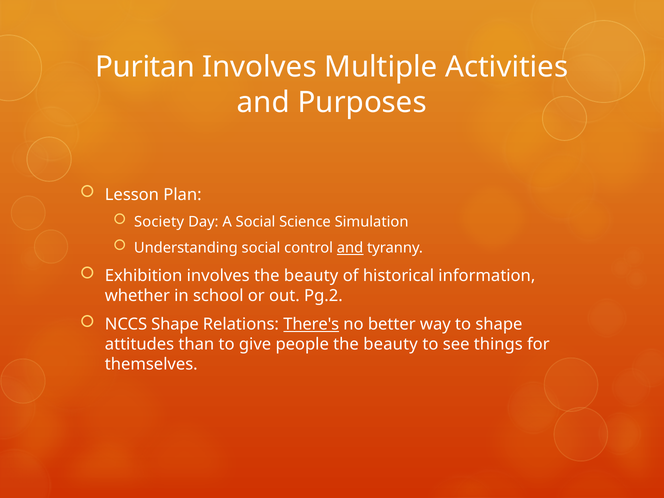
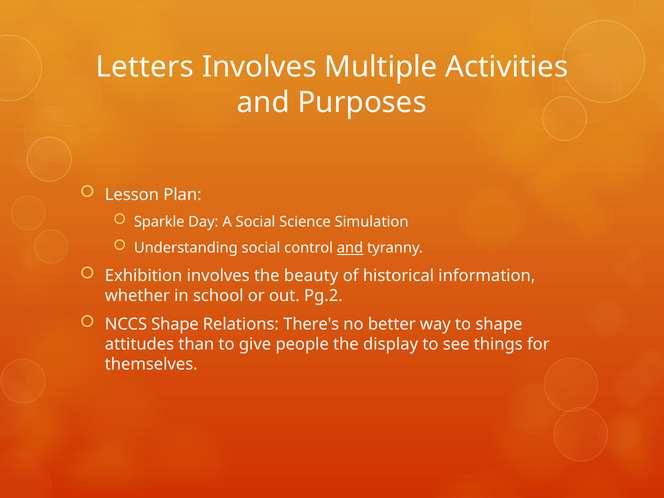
Puritan: Puritan -> Letters (145, 67)
Society: Society -> Sparkle (159, 222)
There's underline: present -> none (311, 324)
people the beauty: beauty -> display (391, 344)
